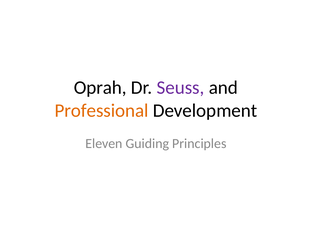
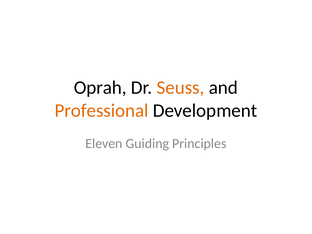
Seuss colour: purple -> orange (180, 88)
